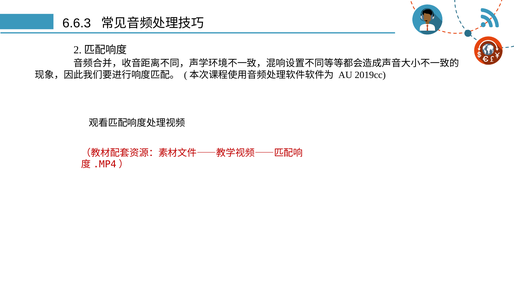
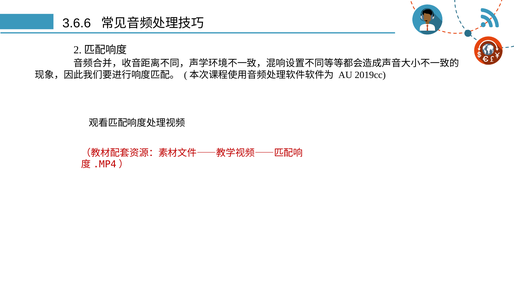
6.6.3: 6.6.3 -> 3.6.6 (77, 23)
